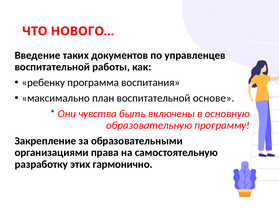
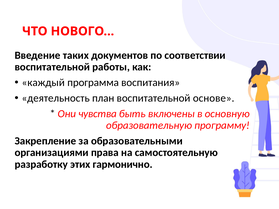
управленцев: управленцев -> соответствии (195, 55)
ребенку: ребенку -> каждый (43, 83)
максимально: максимально -> деятельность (56, 98)
